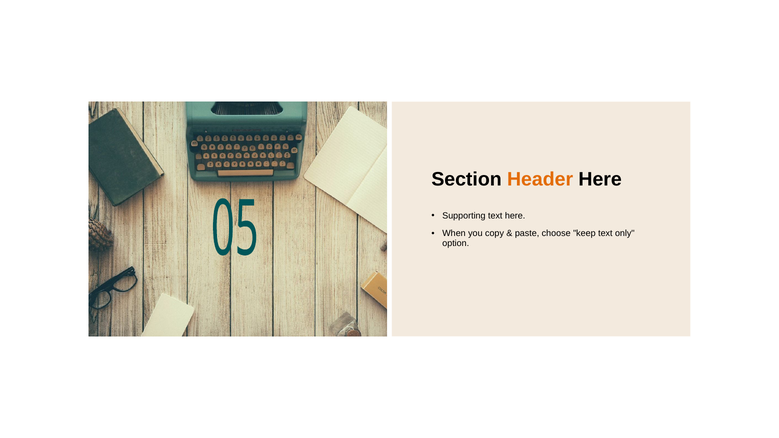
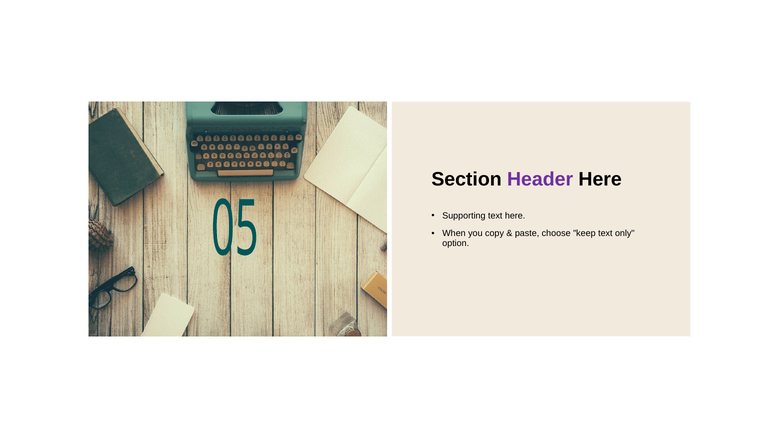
Header colour: orange -> purple (540, 179)
